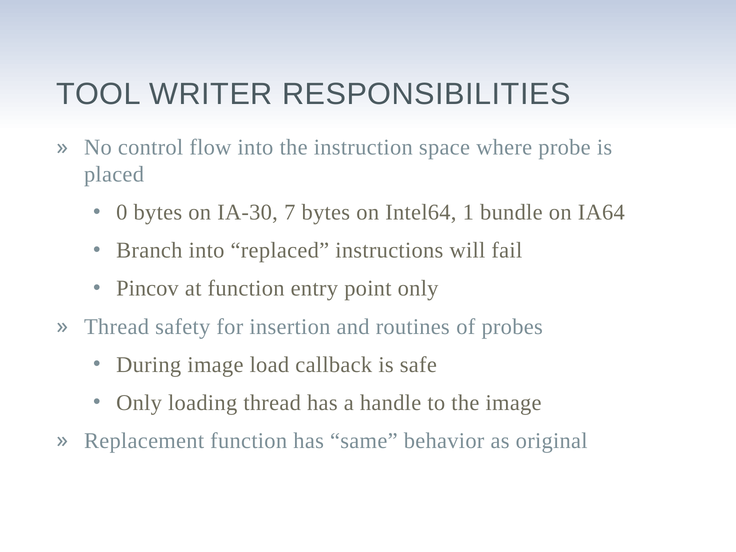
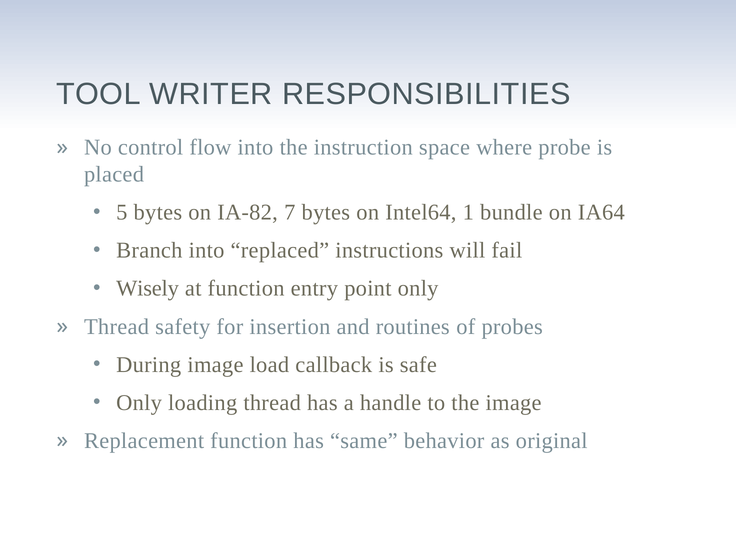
0: 0 -> 5 (122, 213)
IA-30: IA-30 -> IA-82 (248, 213)
Pincov: Pincov -> Wisely (148, 289)
